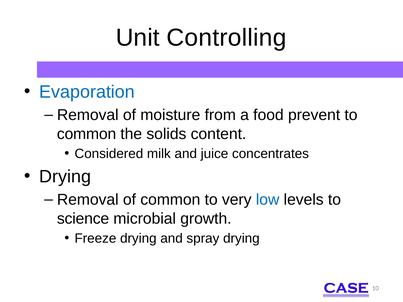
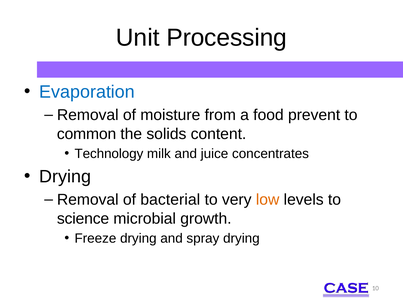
Controlling: Controlling -> Processing (227, 38)
Considered: Considered -> Technology (109, 154)
of common: common -> bacterial (170, 200)
low colour: blue -> orange (268, 200)
